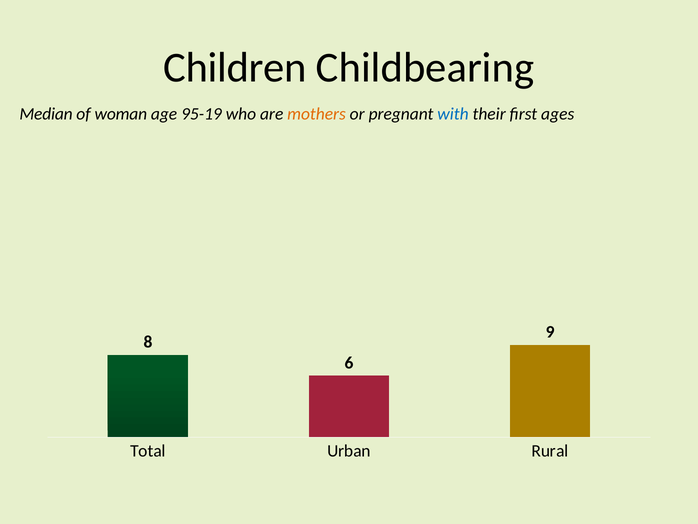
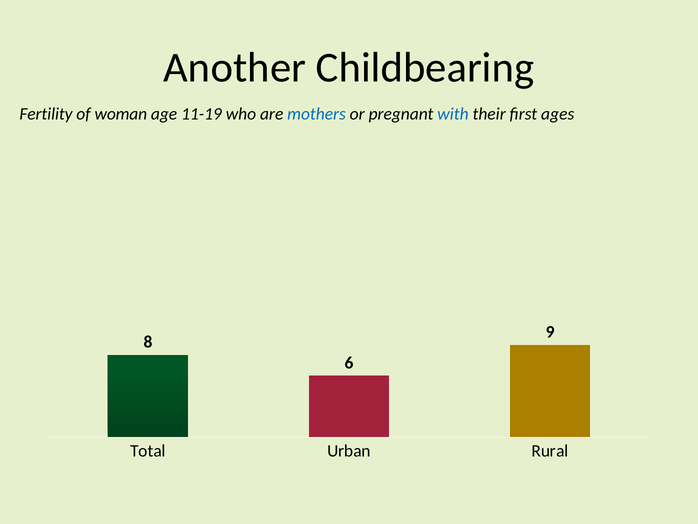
Children: Children -> Another (235, 68)
Median: Median -> Fertility (46, 114)
95-19: 95-19 -> 11-19 (201, 114)
mothers colour: orange -> blue (317, 114)
